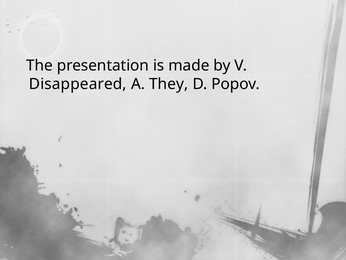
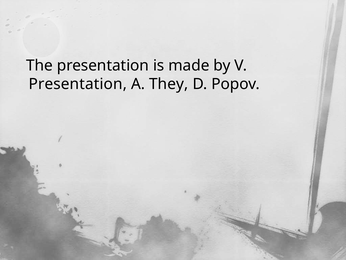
Disappeared: Disappeared -> Presentation (78, 84)
